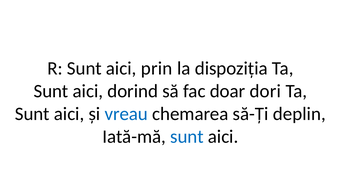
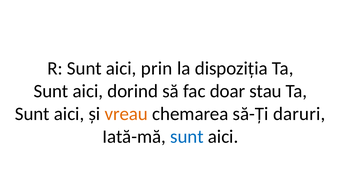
dori: dori -> stau (266, 91)
vreau colour: blue -> orange (126, 114)
deplin: deplin -> daruri (299, 114)
